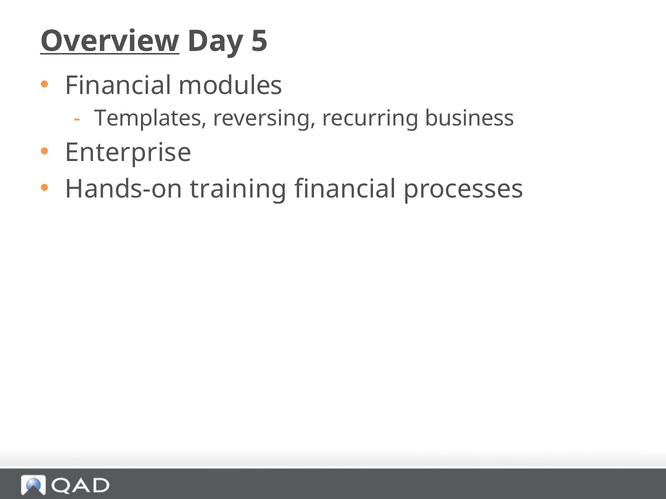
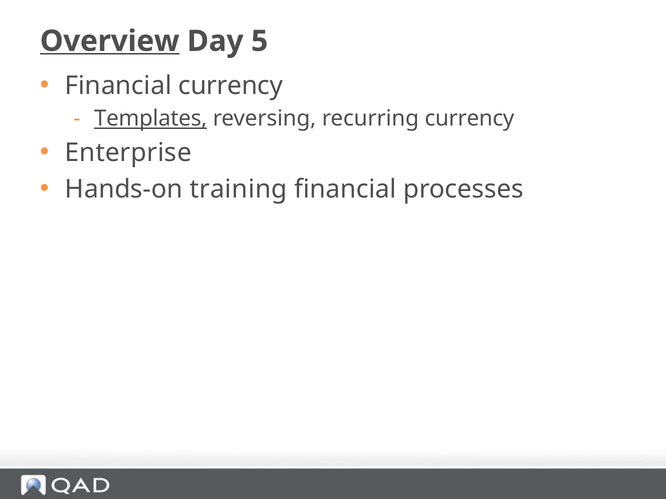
Financial modules: modules -> currency (231, 86)
Templates underline: none -> present (151, 119)
recurring business: business -> currency (470, 119)
